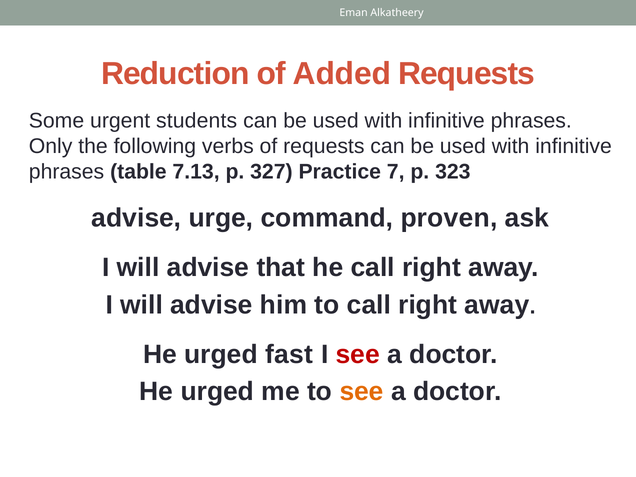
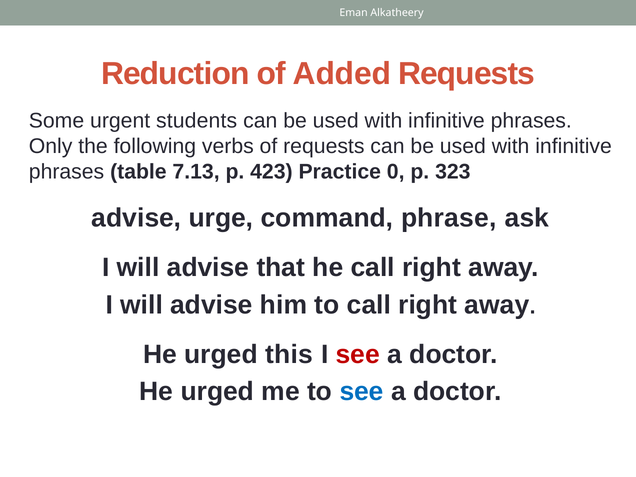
327: 327 -> 423 (271, 172)
7: 7 -> 0 (396, 172)
proven: proven -> phrase (449, 218)
fast: fast -> this (289, 354)
see colour: orange -> blue (362, 391)
